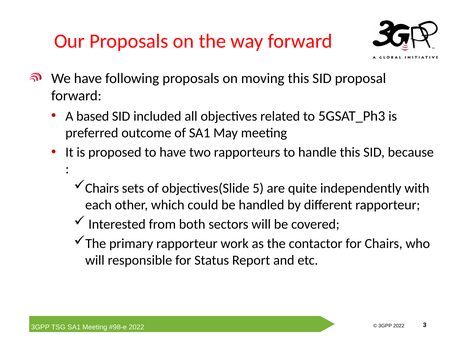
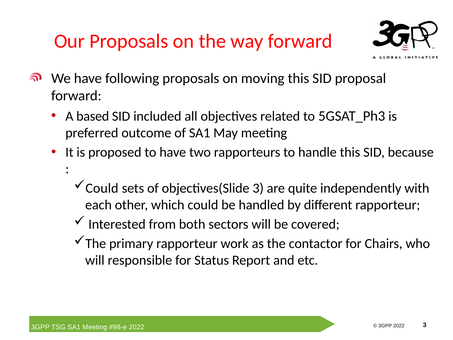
Chairs: Chairs -> Could (102, 188)
objectives(Slide 5: 5 -> 3 (258, 188)
